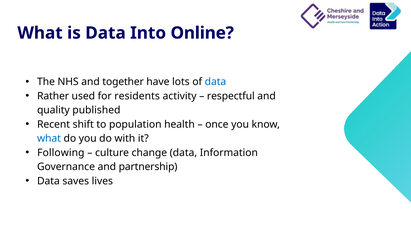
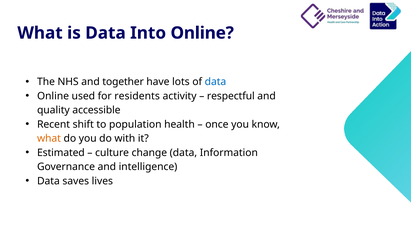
Rather: Rather -> Online (53, 96)
published: published -> accessible (96, 110)
what colour: blue -> orange (49, 139)
Following: Following -> Estimated (61, 153)
partnership: partnership -> intelligence (148, 167)
